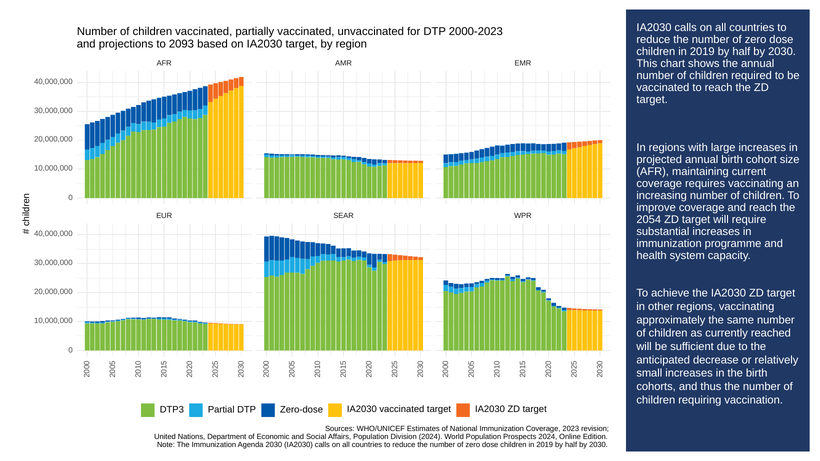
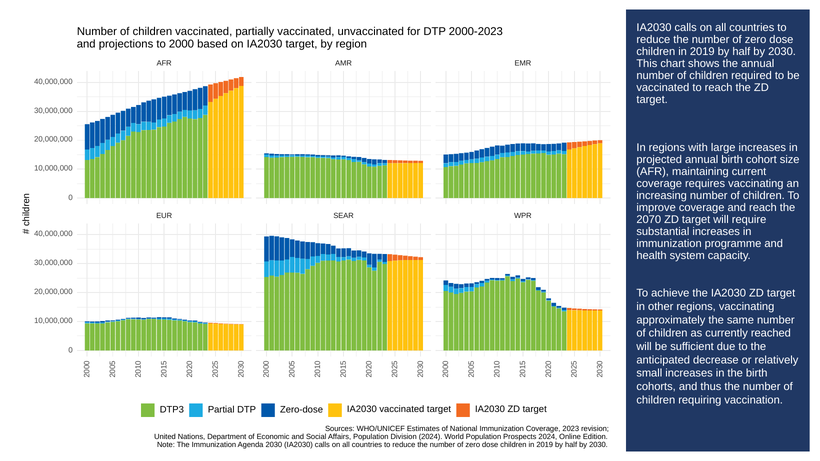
2093: 2093 -> 2000 (181, 44)
2054: 2054 -> 2070 (649, 220)
